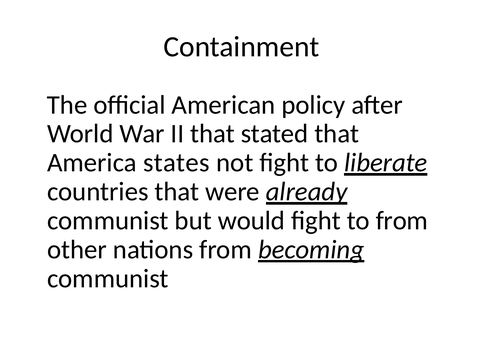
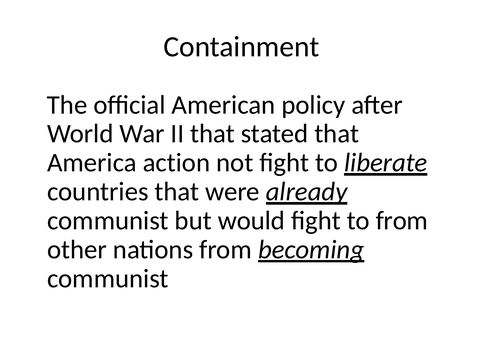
states: states -> action (176, 163)
